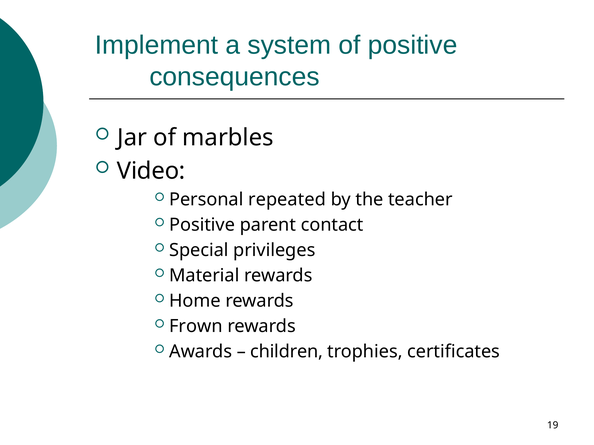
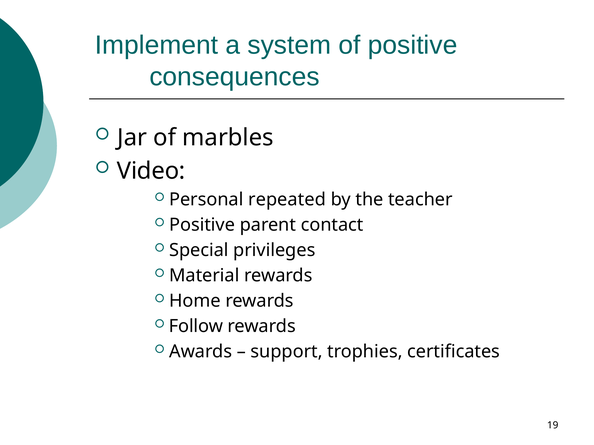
Frown: Frown -> Follow (196, 327)
children: children -> support (287, 352)
